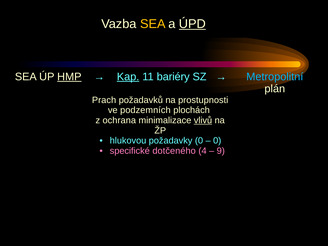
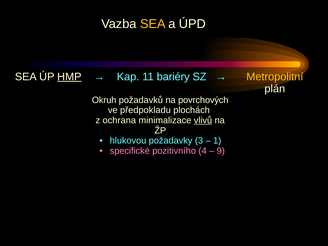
ÚPD underline: present -> none (192, 24)
Kap underline: present -> none (128, 77)
Metropolitní colour: light blue -> yellow (275, 77)
Prach: Prach -> Okruh (104, 100)
prostupnosti: prostupnosti -> povrchových (203, 100)
podzemních: podzemních -> předpokladu (145, 110)
požadavky 0: 0 -> 3 (199, 141)
0: 0 -> 1 (217, 141)
dotčeného: dotčeného -> pozitivního (174, 151)
